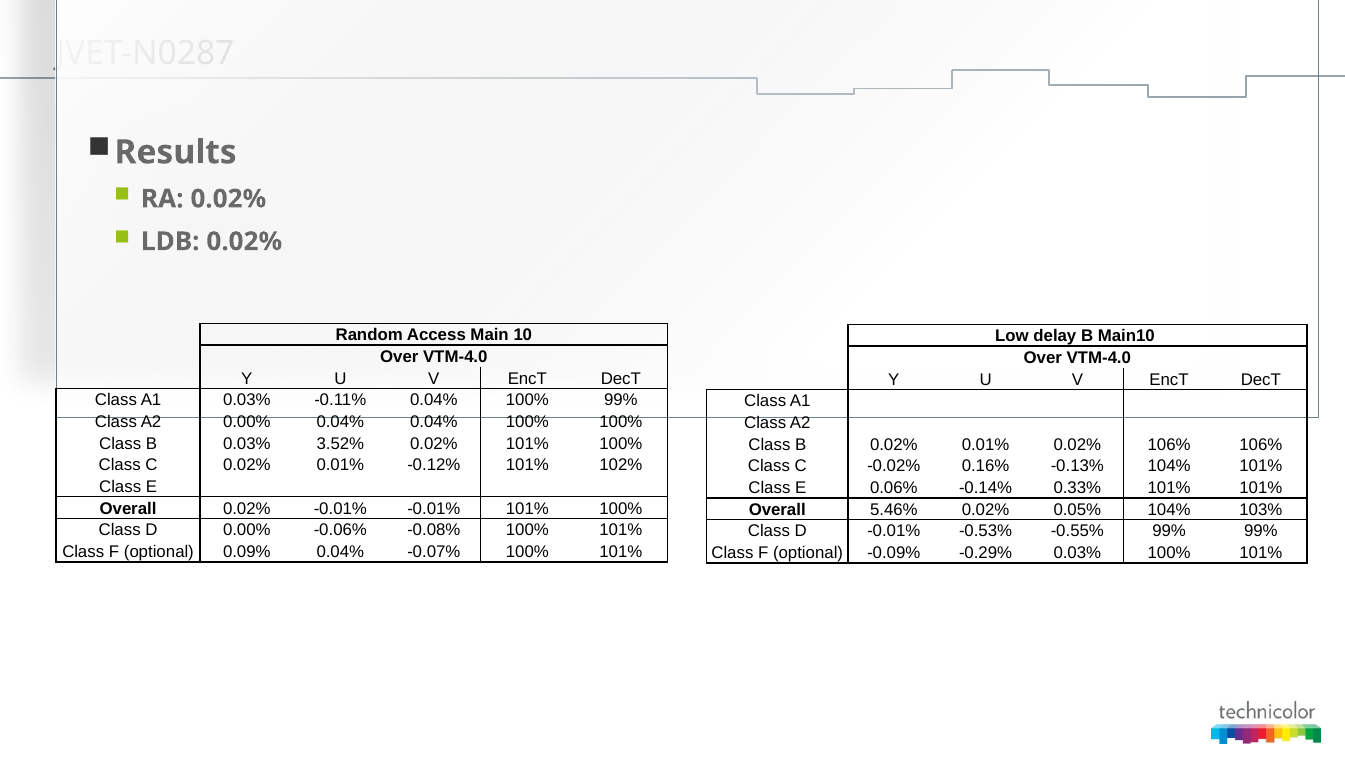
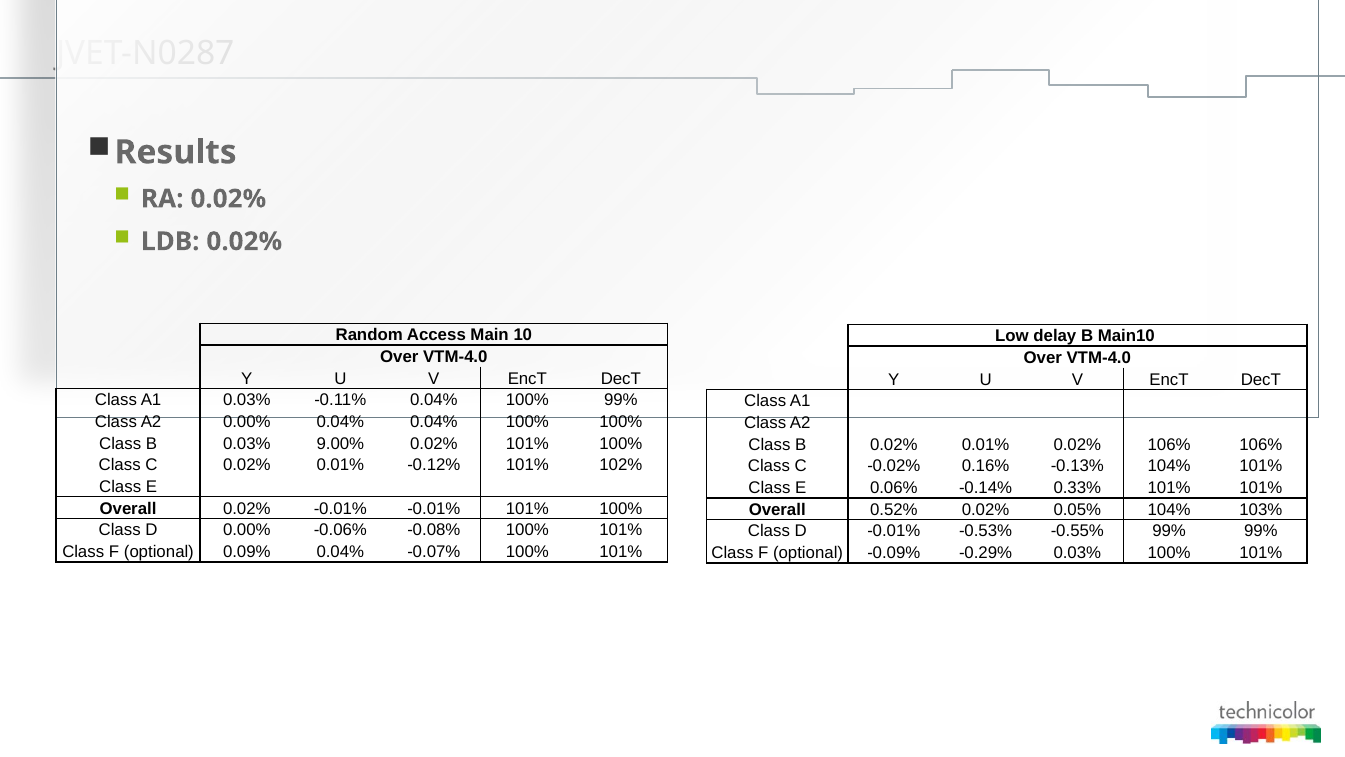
3.52%: 3.52% -> 9.00% (340, 443)
5.46%: 5.46% -> 0.52% (894, 509)
